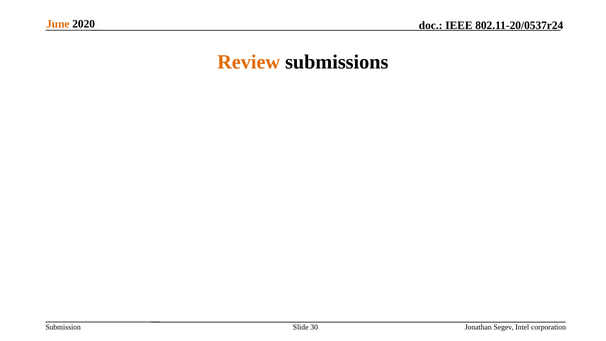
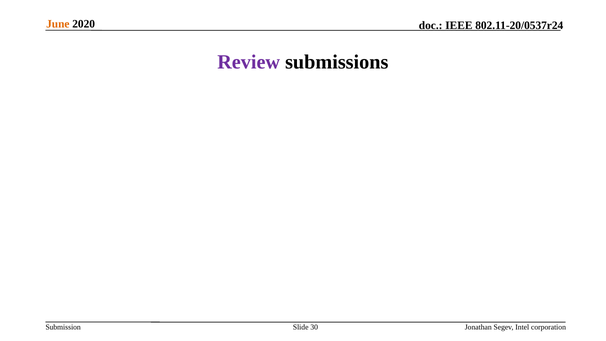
Review colour: orange -> purple (249, 62)
